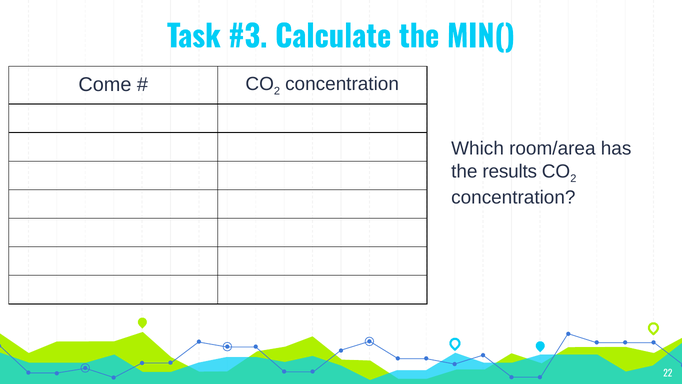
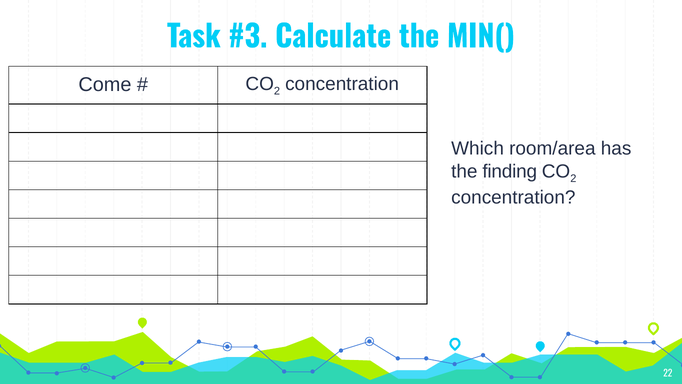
results: results -> finding (510, 171)
